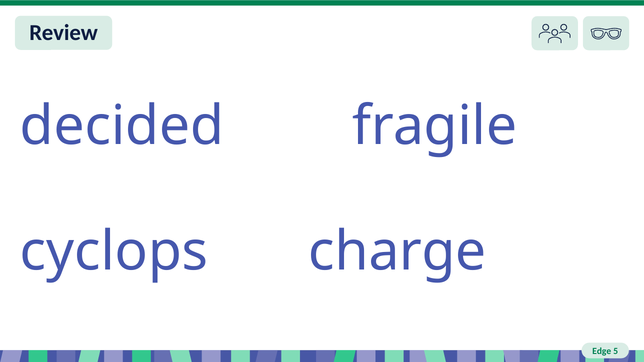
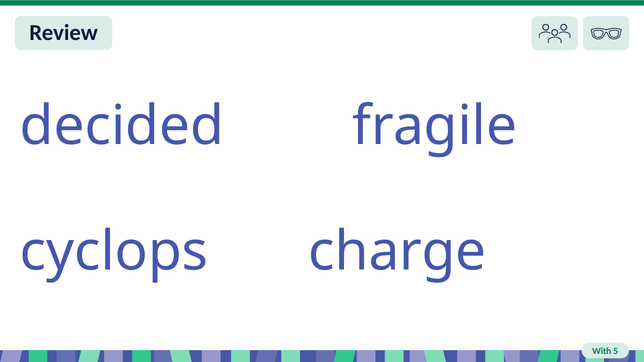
Edge: Edge -> With (602, 351)
